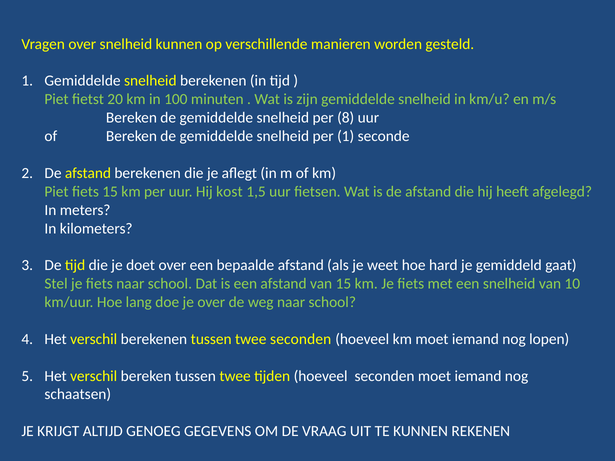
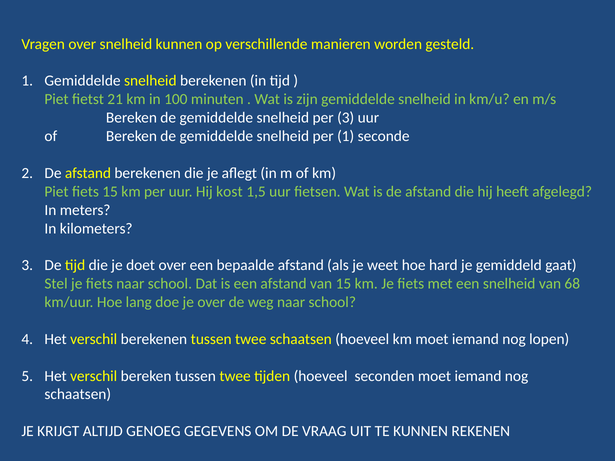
20: 20 -> 21 (115, 99)
per 8: 8 -> 3 (346, 118)
10: 10 -> 68 (572, 284)
twee seconden: seconden -> schaatsen (301, 339)
